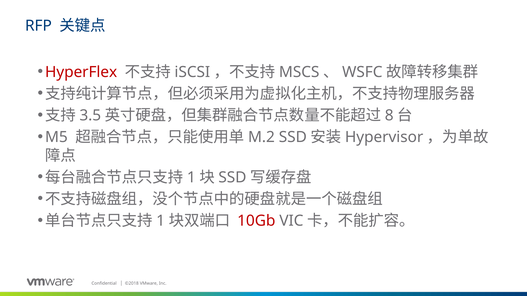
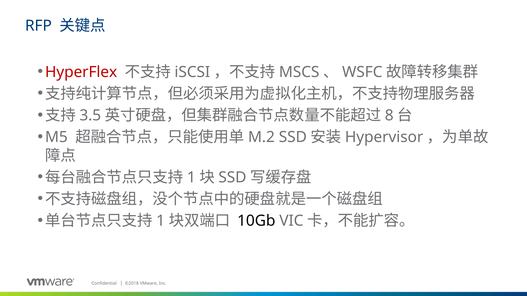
10Gb colour: red -> black (256, 221)
